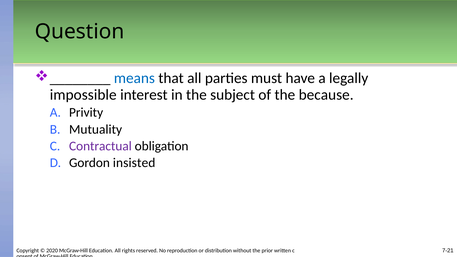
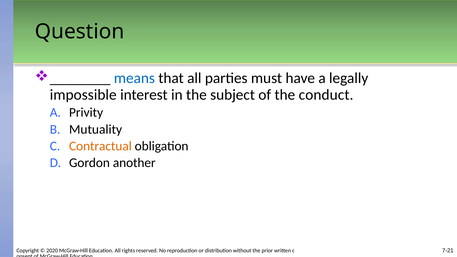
because: because -> conduct (326, 95)
Contractual colour: purple -> orange (100, 146)
insisted: insisted -> another (134, 163)
